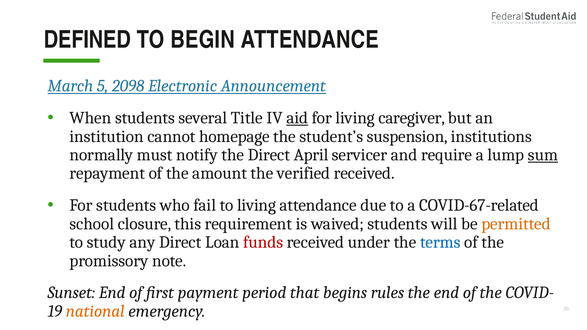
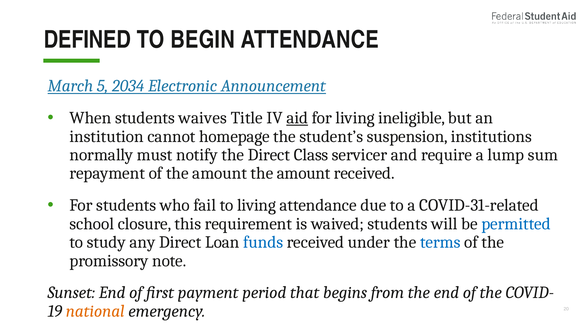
2098: 2098 -> 2034 (128, 86)
several: several -> waives (203, 118)
caregiver: caregiver -> ineligible (412, 118)
April: April -> Class (311, 155)
sum underline: present -> none (543, 155)
amount the verified: verified -> amount (304, 173)
COVID-67-related: COVID-67-related -> COVID-31-related (479, 205)
permitted colour: orange -> blue (516, 224)
funds colour: red -> blue (263, 242)
rules: rules -> from (387, 293)
